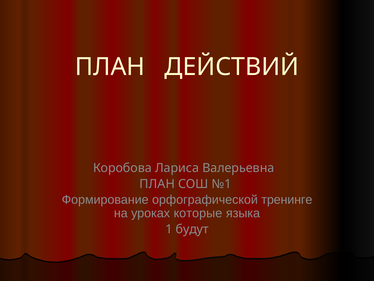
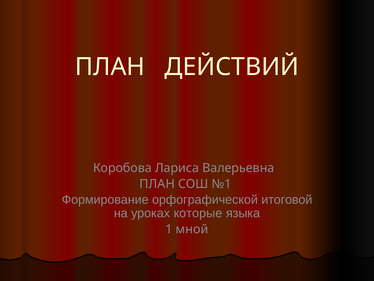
тренинге: тренинге -> итоговой (287, 200)
будут: будут -> мной (192, 229)
